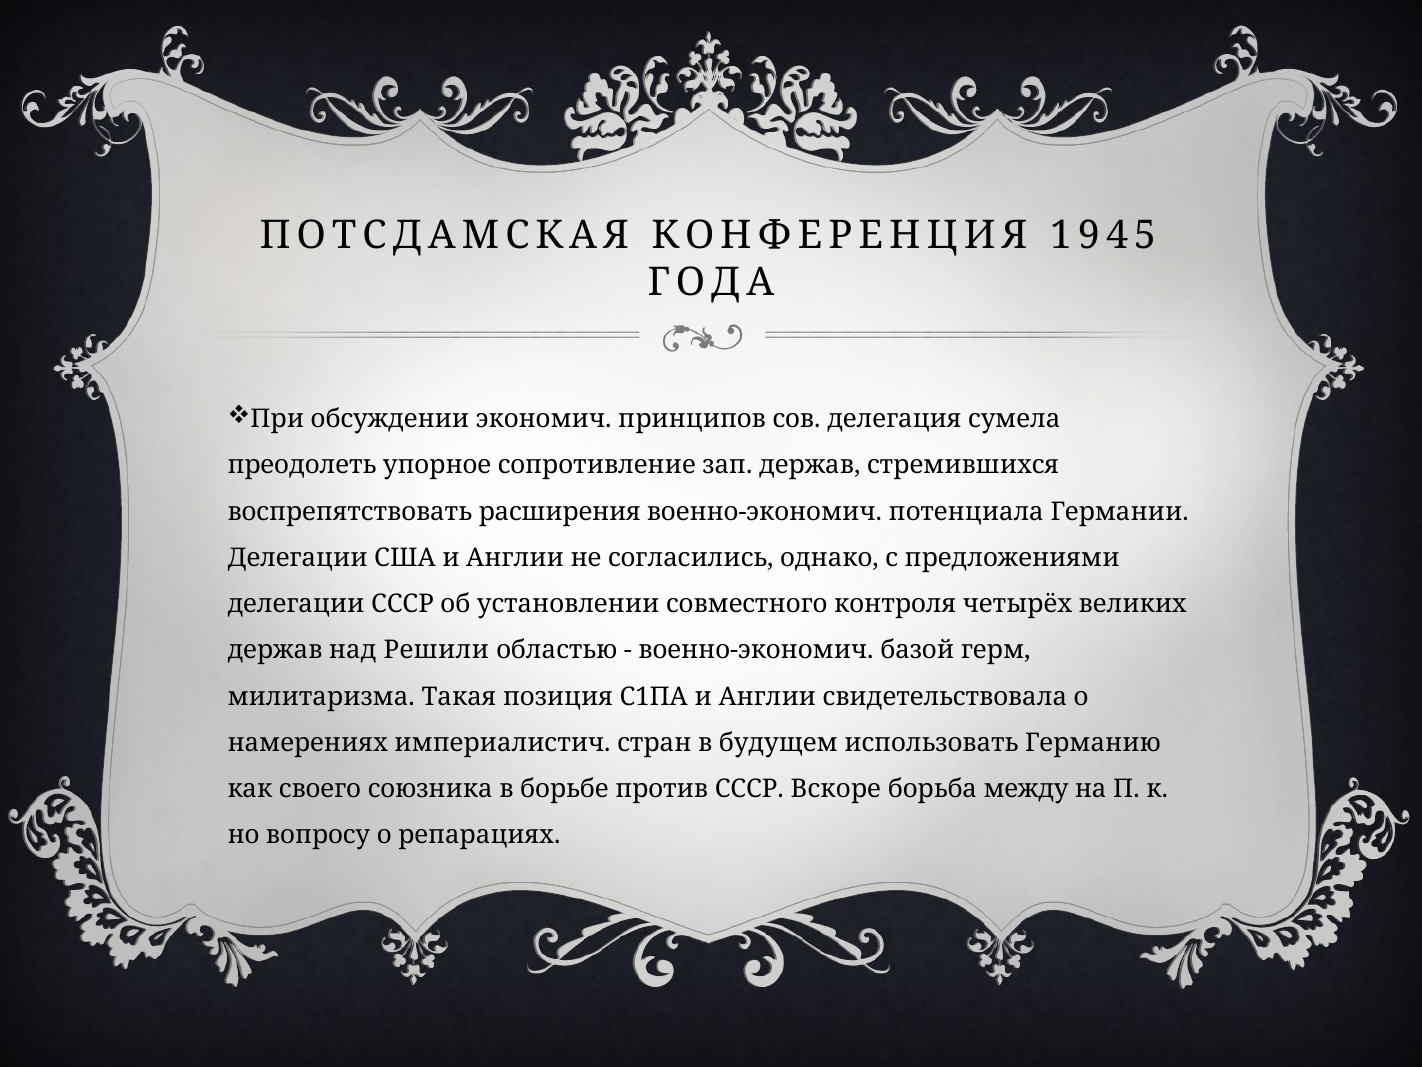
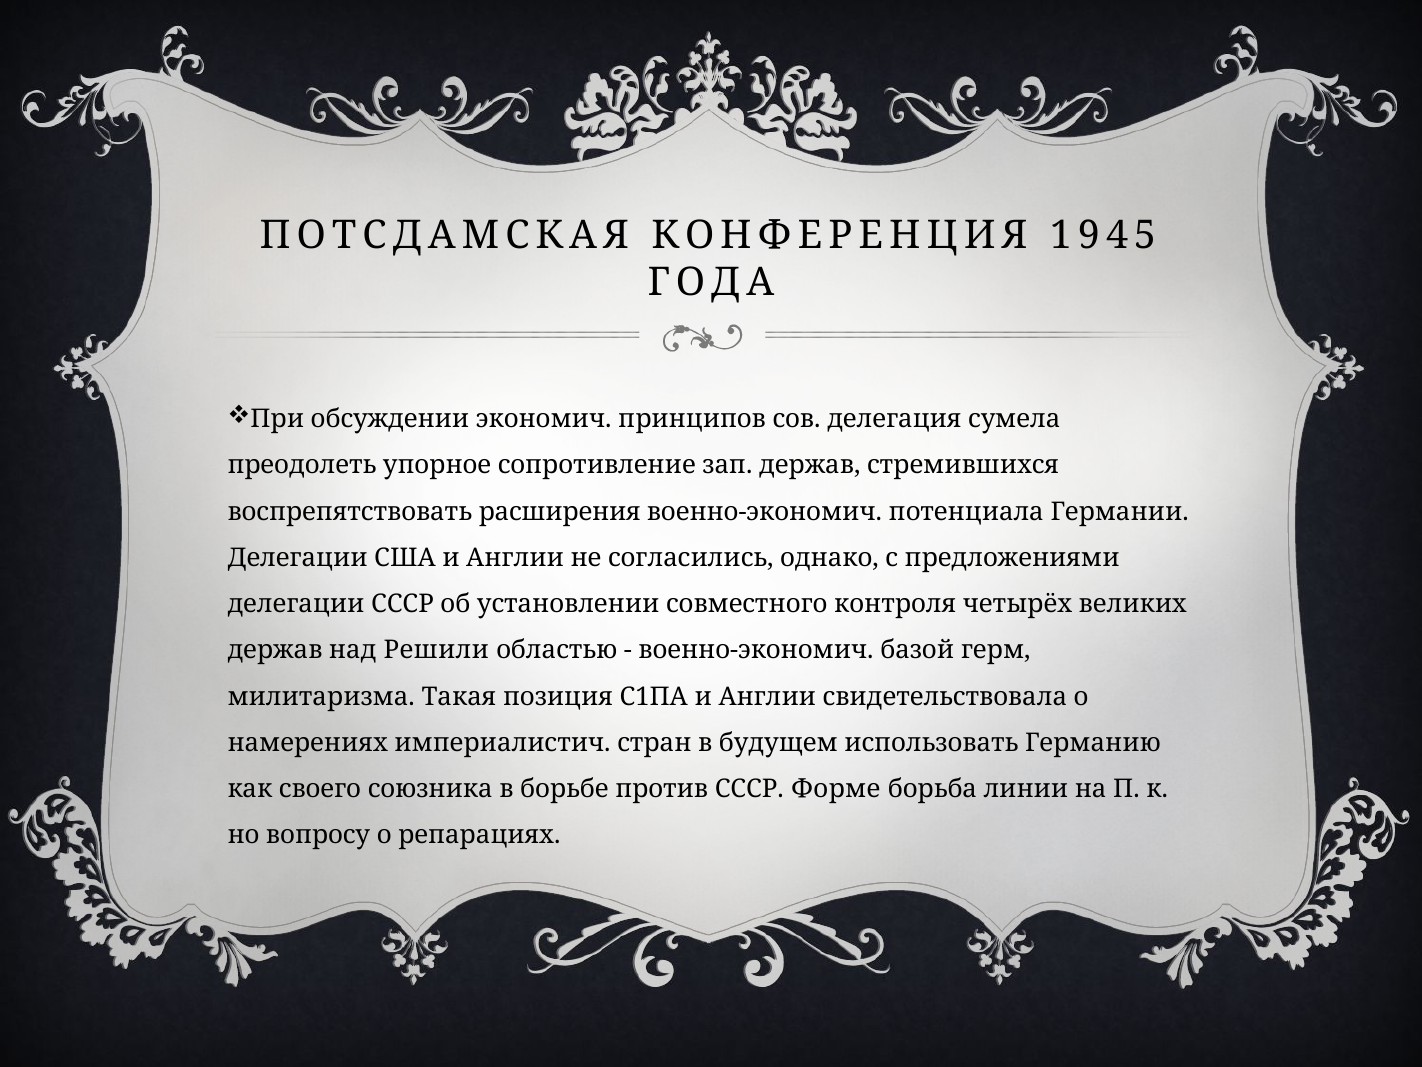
Вскоре: Вскоре -> Форме (836, 789)
между: между -> линии (1026, 789)
